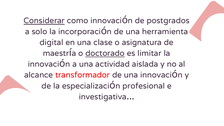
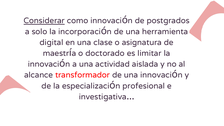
doctorado underline: present -> none (105, 53)
